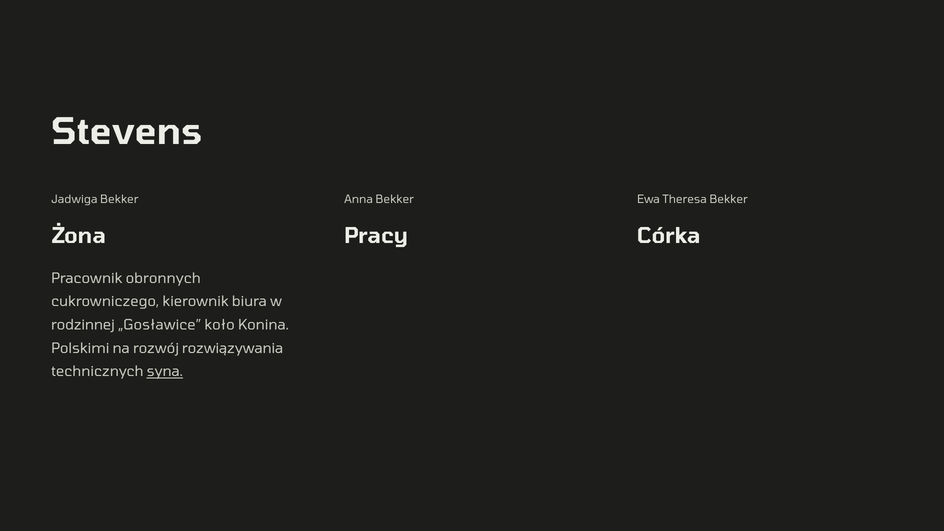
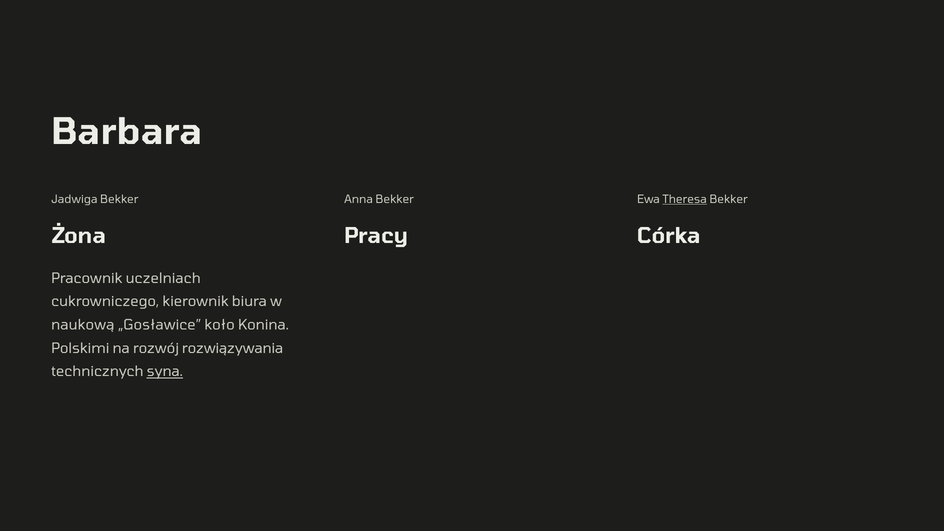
Stevens: Stevens -> Barbara (127, 132)
Theresa underline: none -> present (685, 199)
obronnych: obronnych -> uczelniach (163, 278)
rodzinnej: rodzinnej -> naukową (83, 325)
